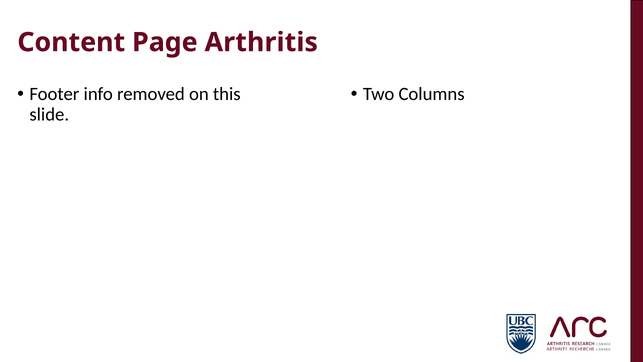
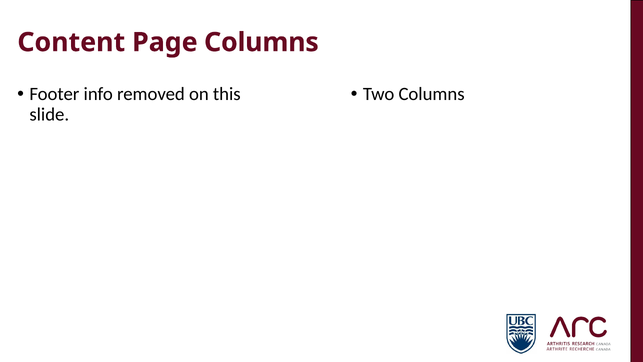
Page Arthritis: Arthritis -> Columns (261, 42)
